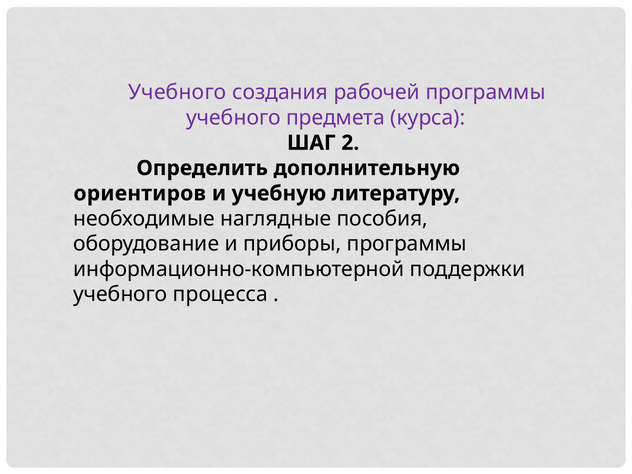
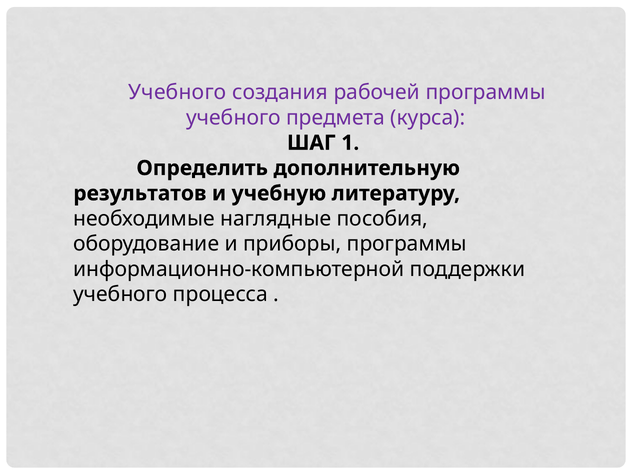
2: 2 -> 1 (350, 143)
ориентиров: ориентиров -> результатов (140, 193)
